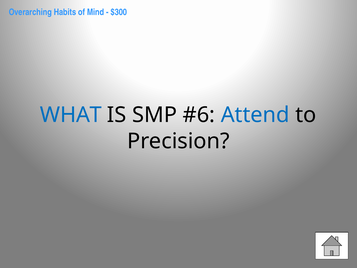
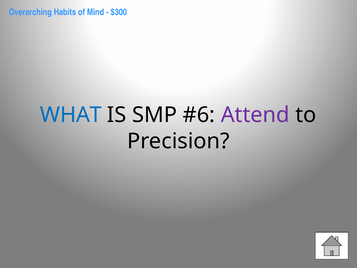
Attend colour: blue -> purple (255, 115)
